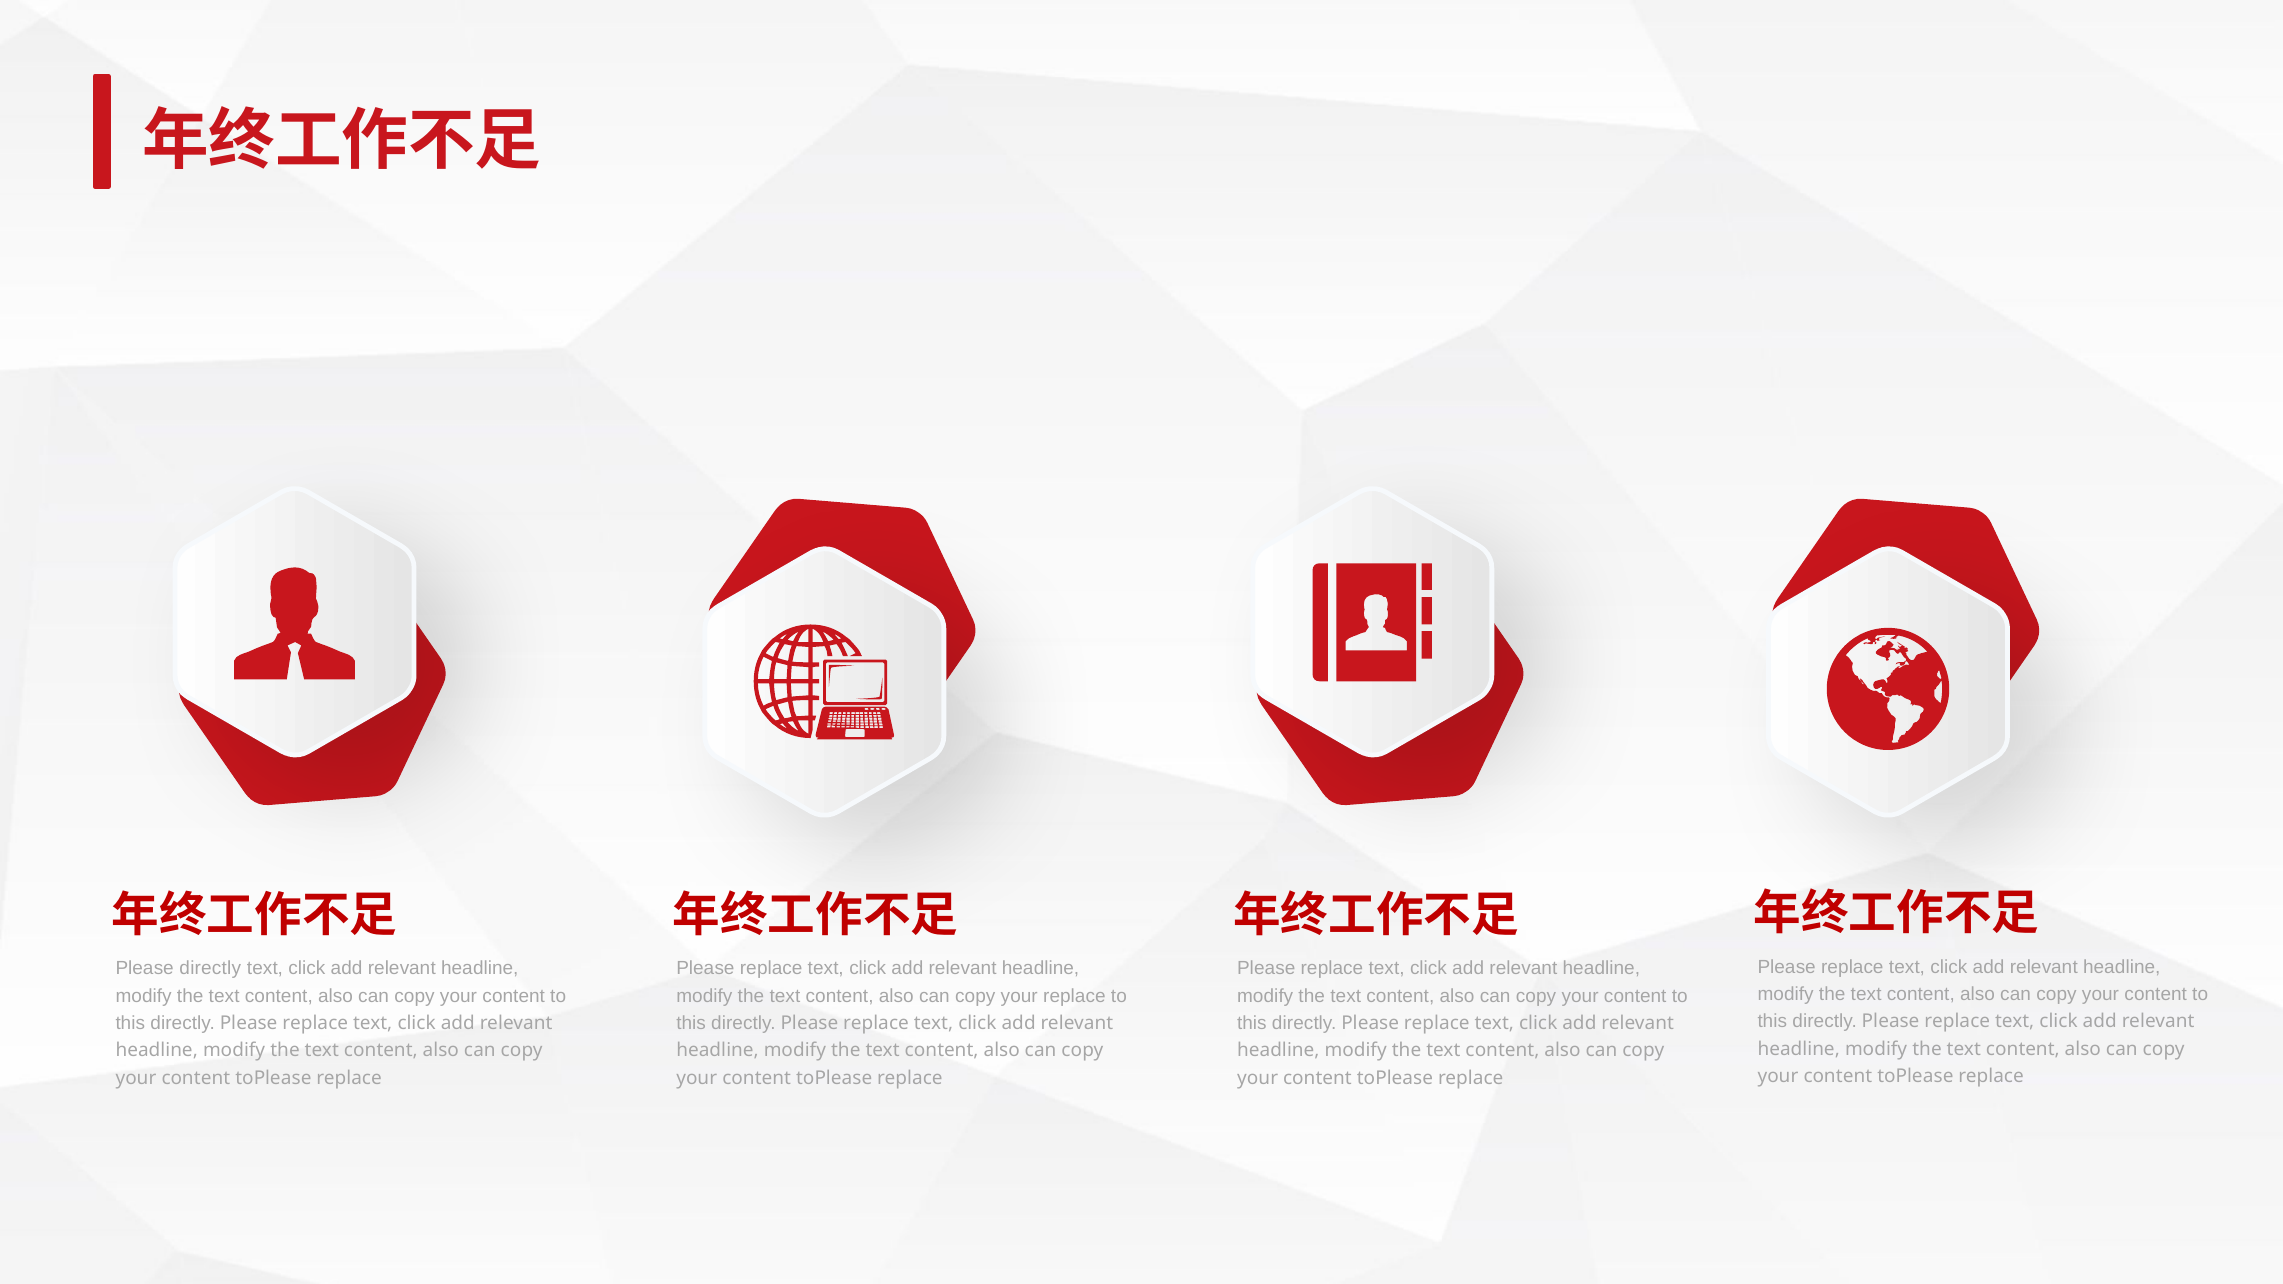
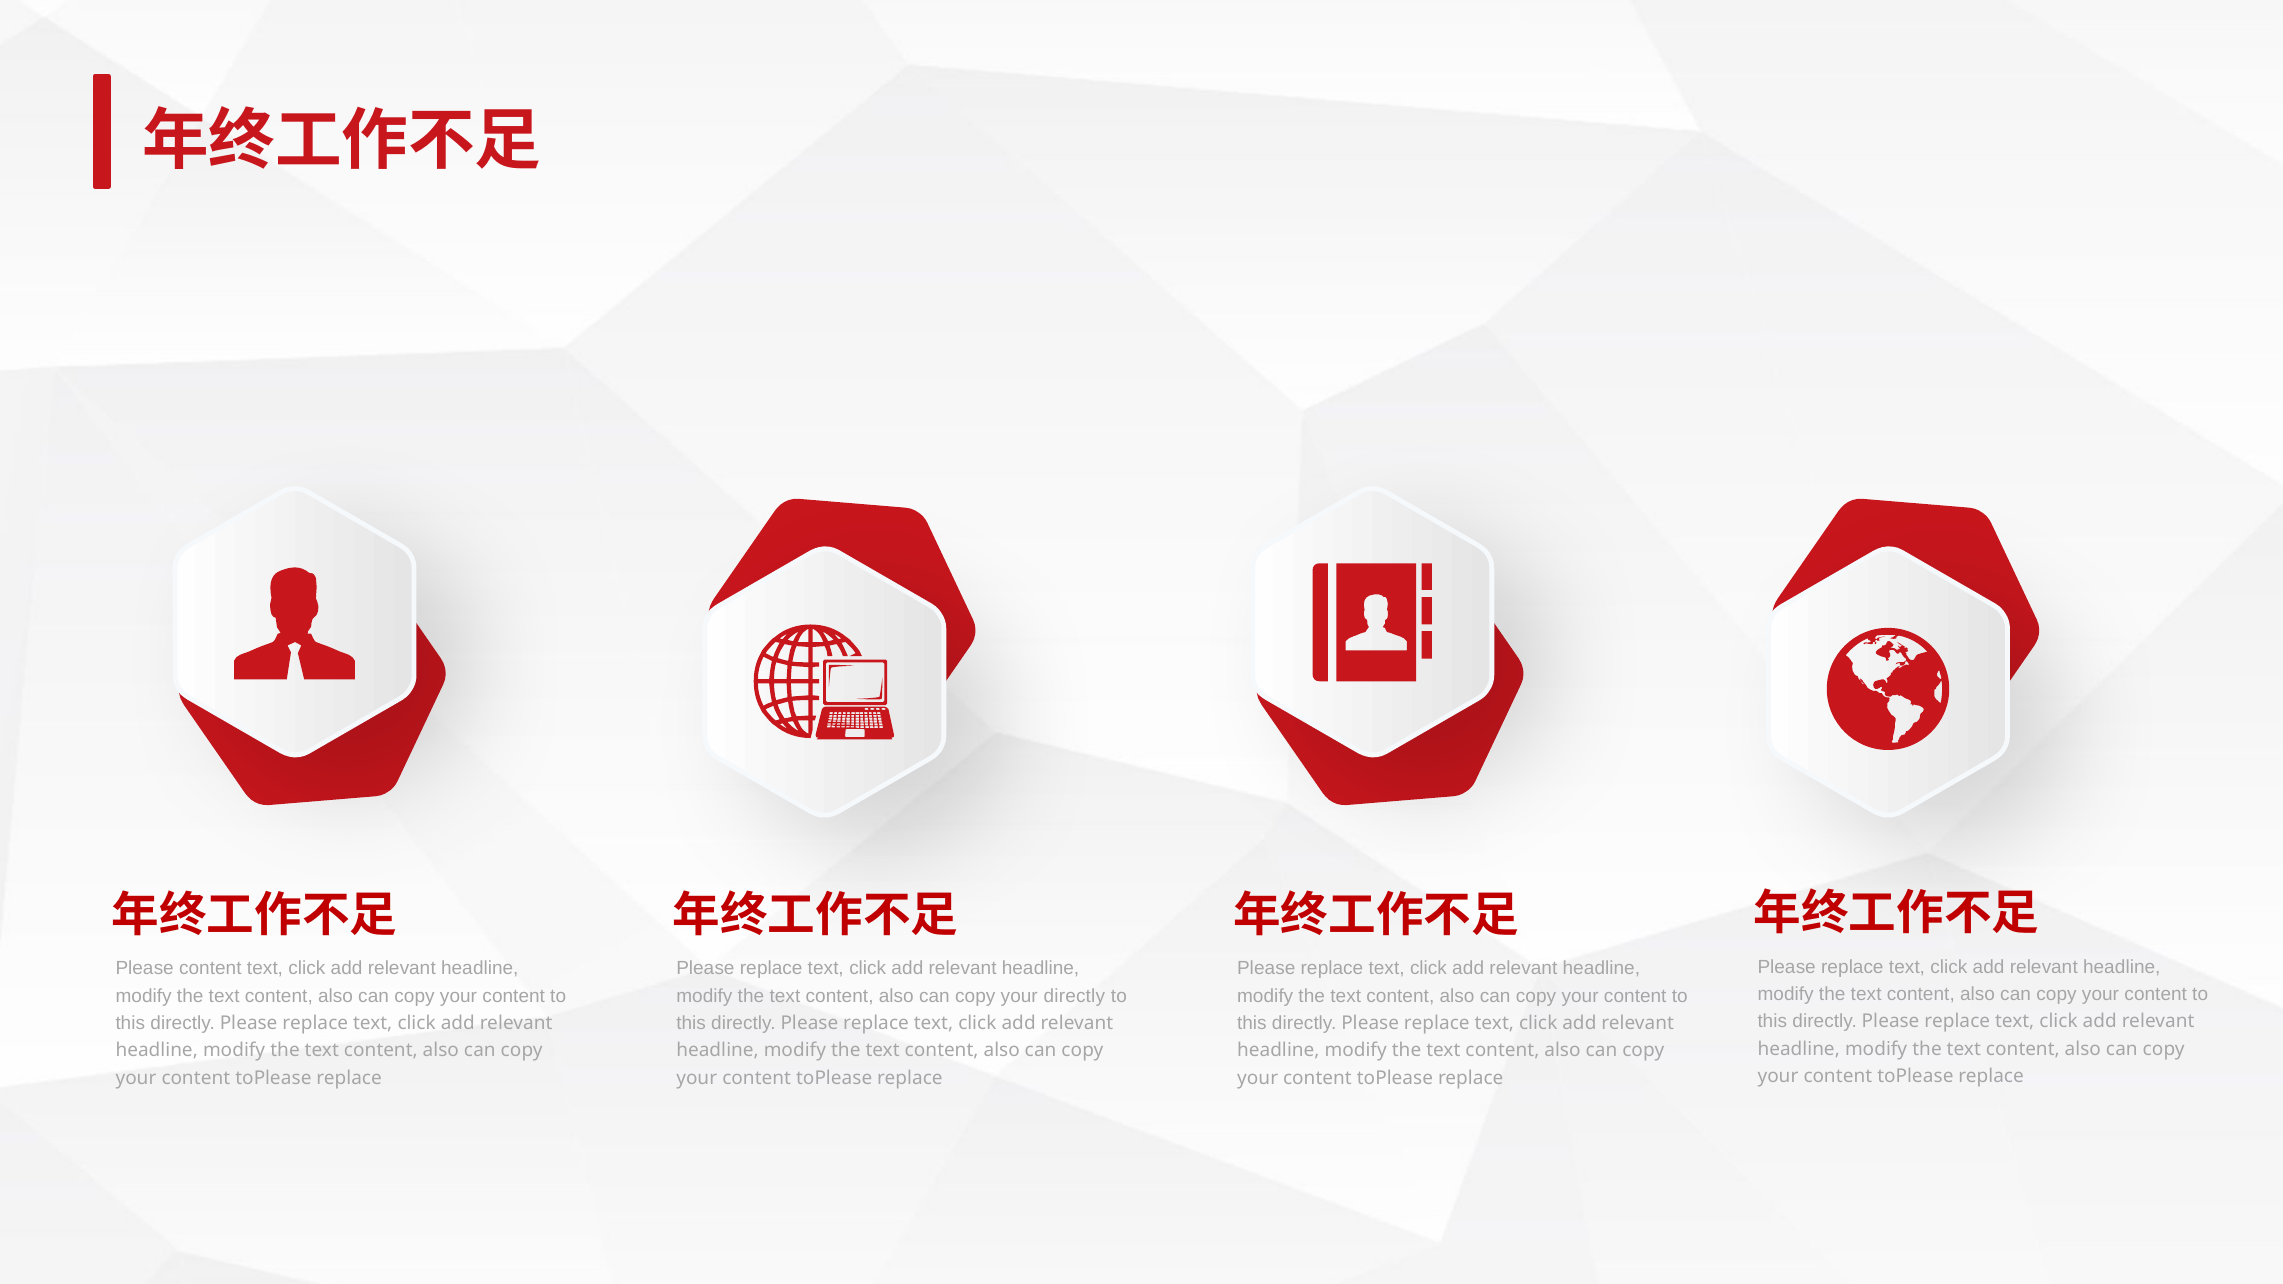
Please directly: directly -> content (210, 969)
your replace: replace -> directly (1074, 996)
